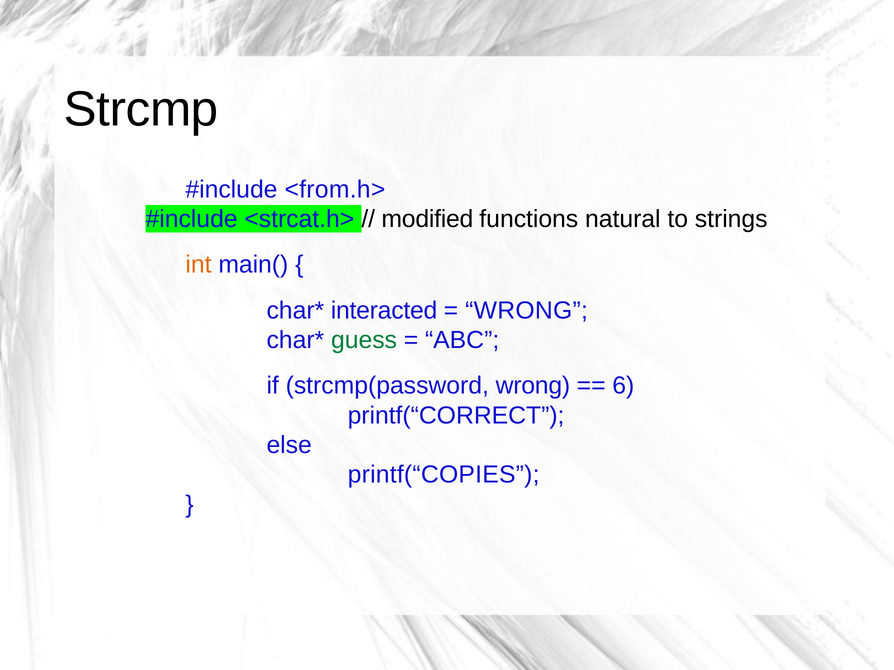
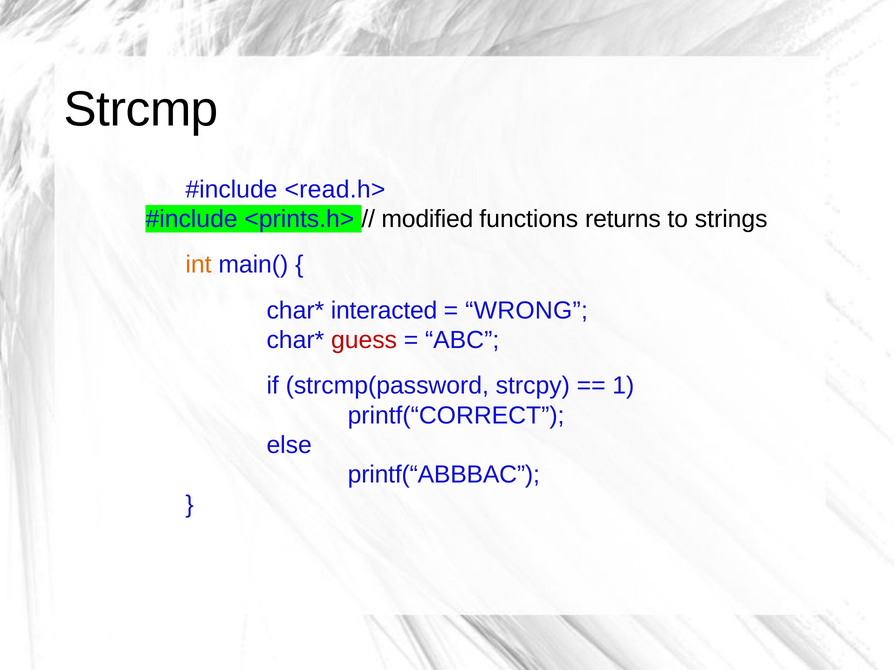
<from.h>: <from.h> -> <read.h> (335, 189)
<strcat.h>: <strcat.h> -> <prints.h> (299, 219)
natural: natural -> returns (623, 219)
guess colour: green -> red (364, 340)
strcmp(password wrong: wrong -> strcpy (533, 386)
6: 6 -> 1 (623, 386)
printf(“COPIES: printf(“COPIES -> printf(“ABBBAC (444, 475)
